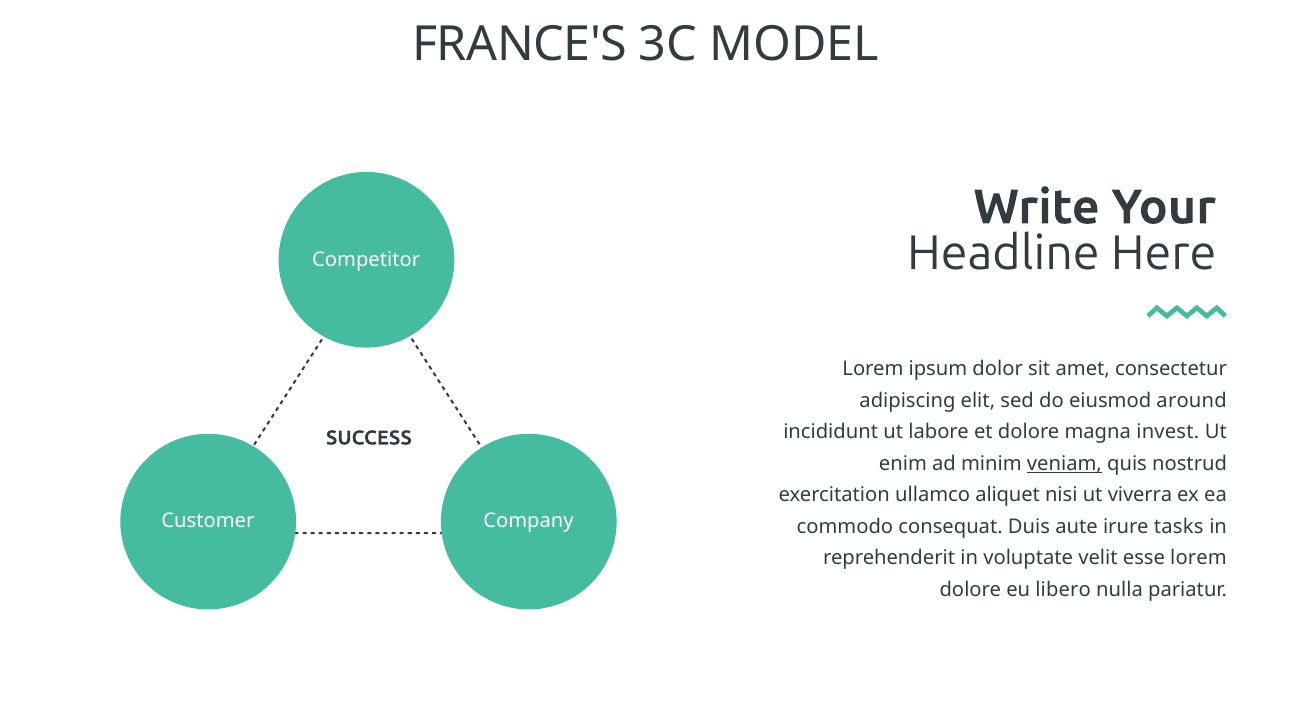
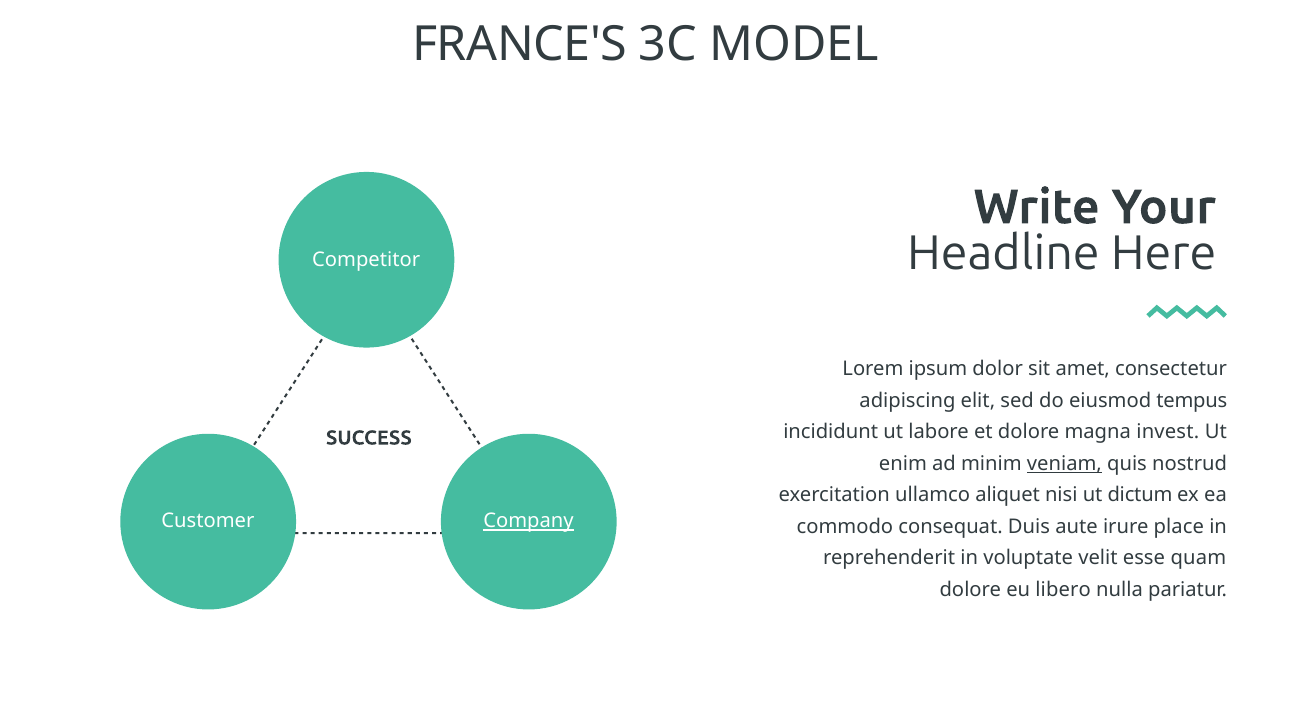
around: around -> tempus (1192, 401)
viverra: viverra -> dictum (1140, 495)
Company underline: none -> present (528, 522)
tasks: tasks -> place (1179, 527)
esse lorem: lorem -> quam (1198, 559)
